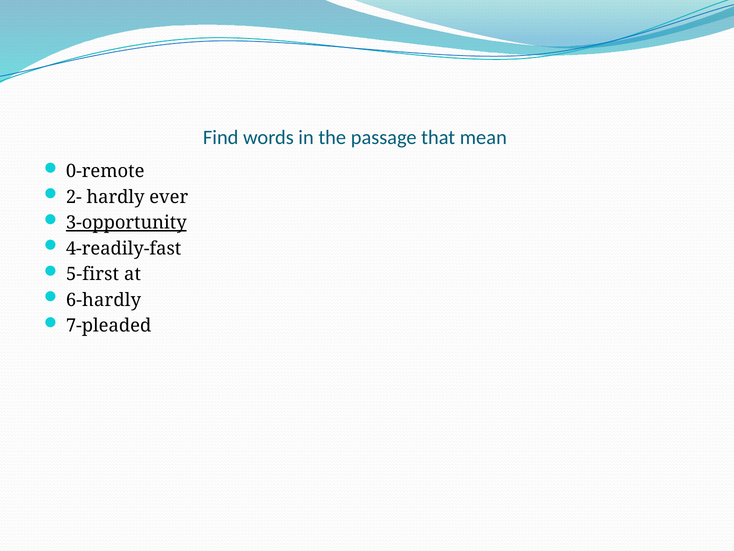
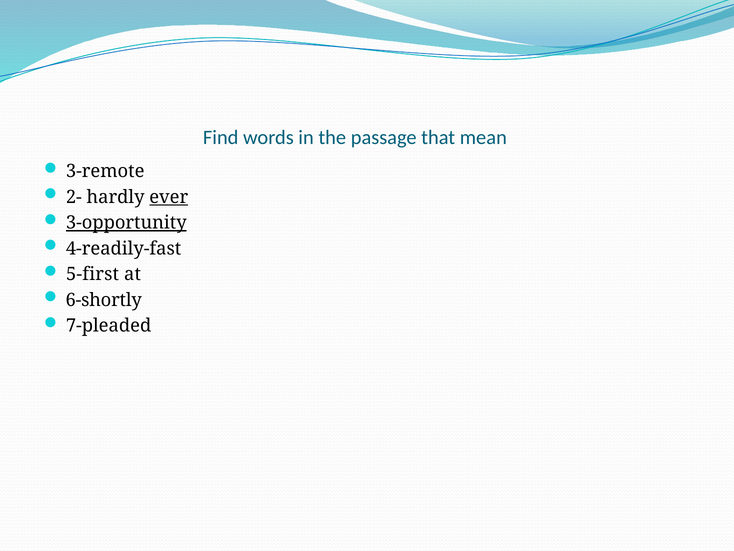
0-remote: 0-remote -> 3-remote (105, 171)
ever underline: none -> present (169, 197)
6-hardly: 6-hardly -> 6-shortly (104, 300)
